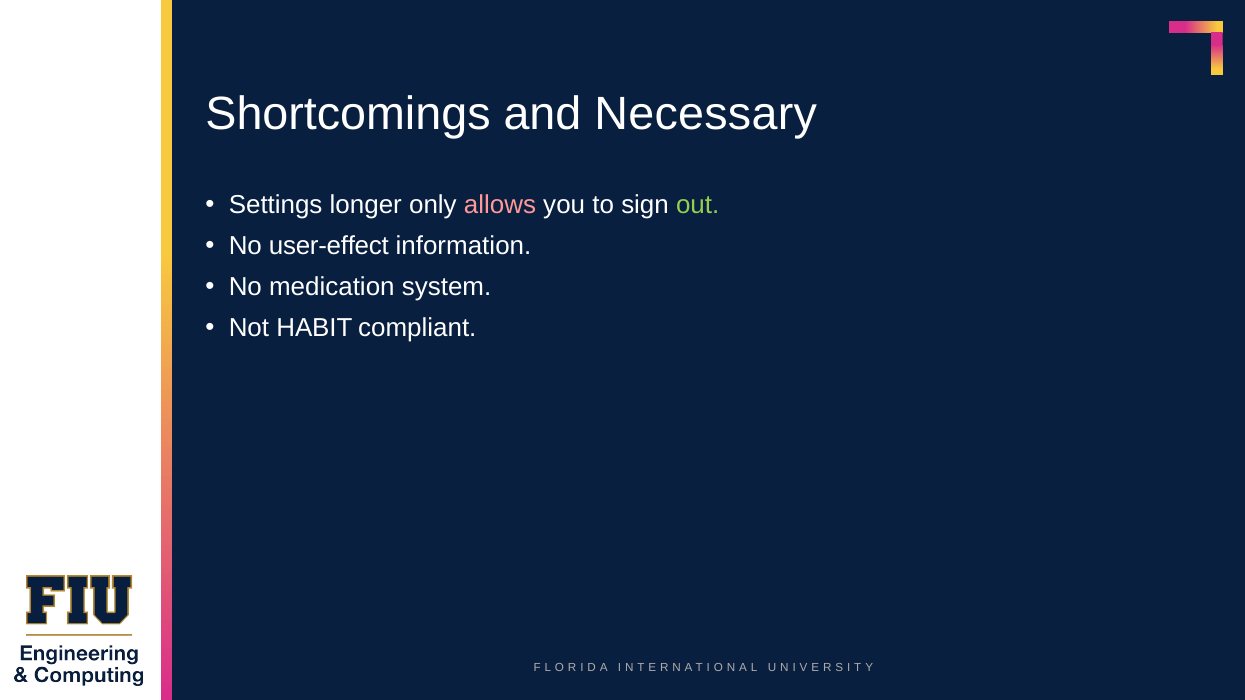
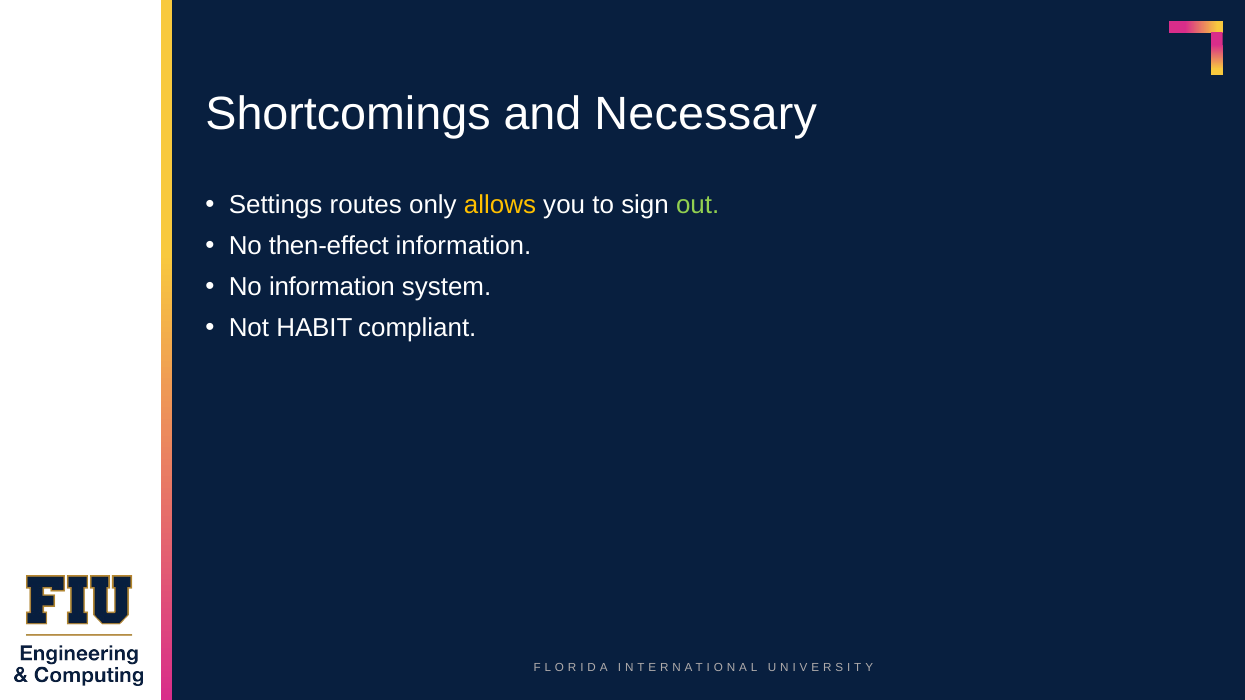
longer: longer -> routes (366, 205)
allows colour: pink -> yellow (500, 205)
user-effect: user-effect -> then-effect (329, 246)
No medication: medication -> information (332, 287)
